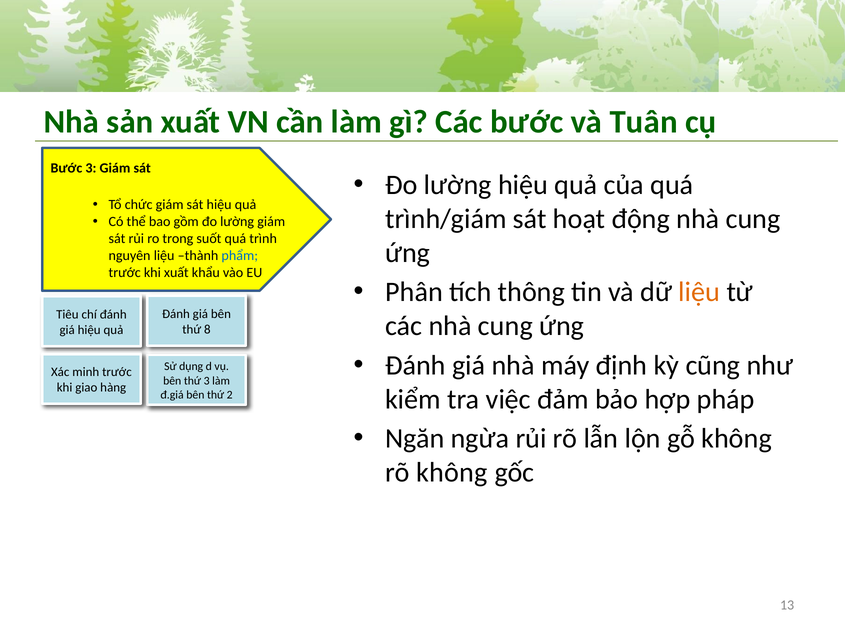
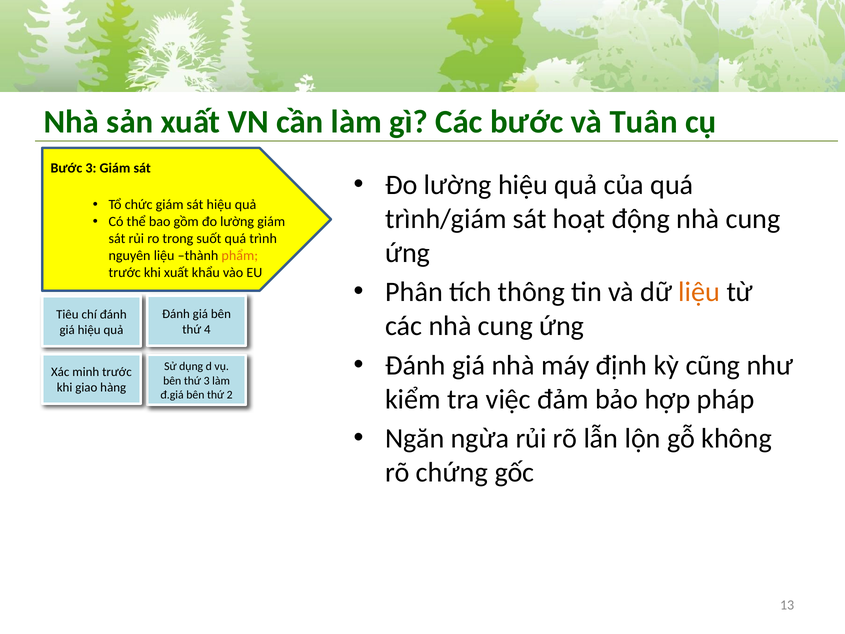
phẩm colour: blue -> orange (240, 255)
8: 8 -> 4 (207, 329)
rõ không: không -> chứng (452, 472)
